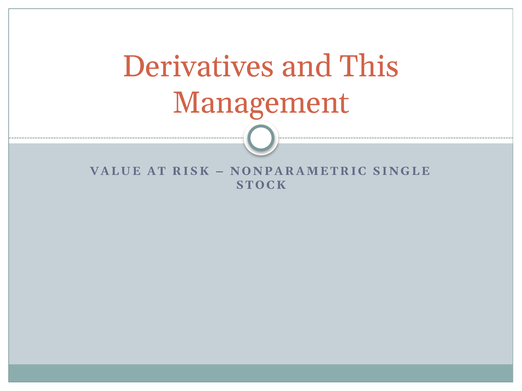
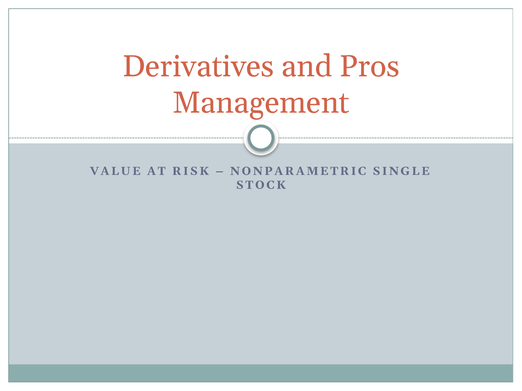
This: This -> Pros (370, 67)
